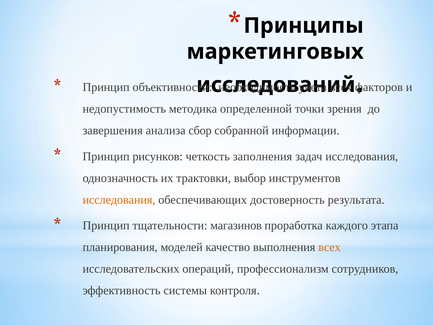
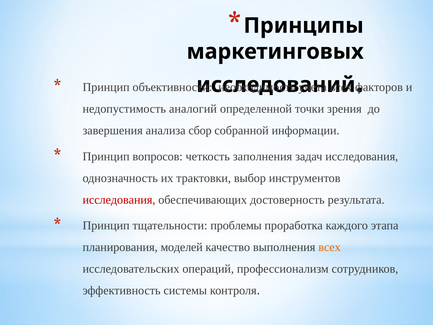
методика: методика -> аналогий (193, 109)
рисунков: рисунков -> вопросов (158, 156)
исследования colour: orange -> red (119, 200)
магазинов: магазинов -> проблемы (236, 225)
